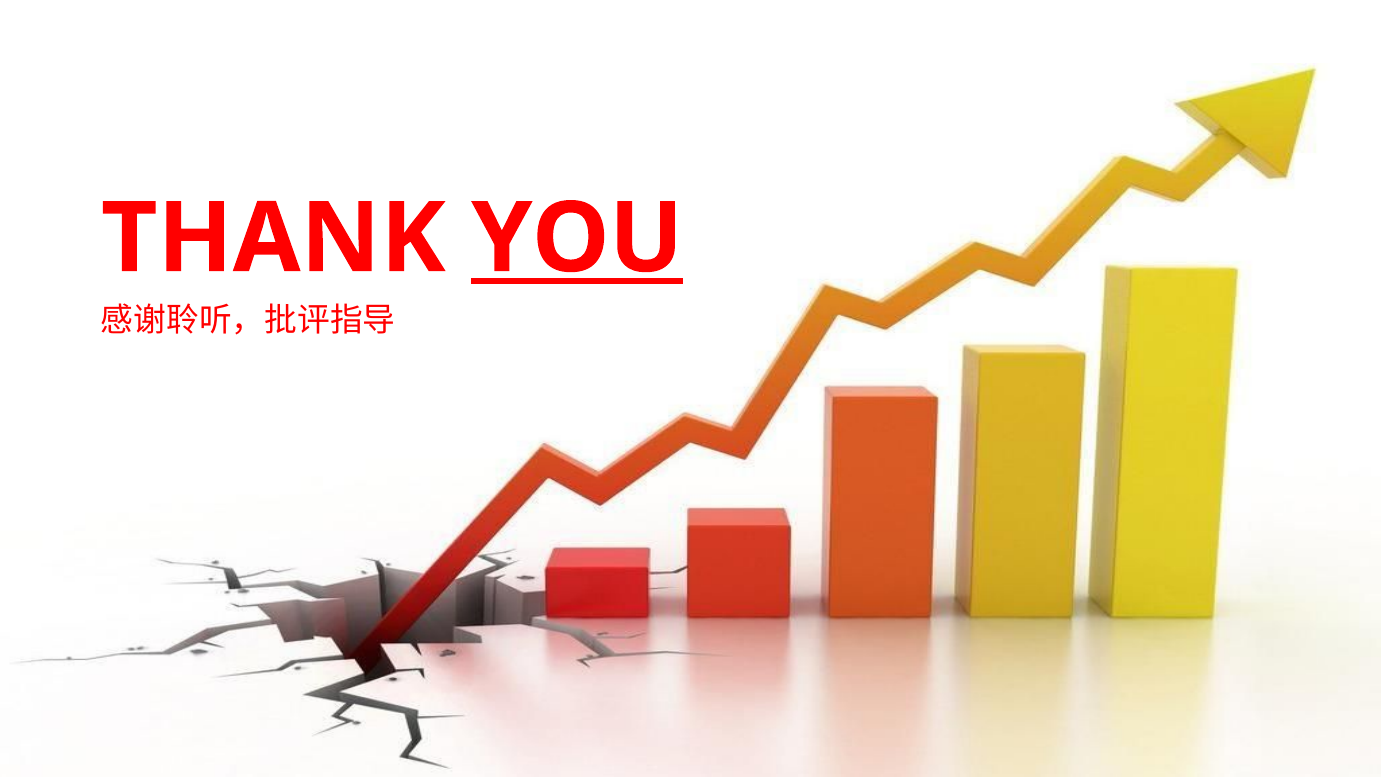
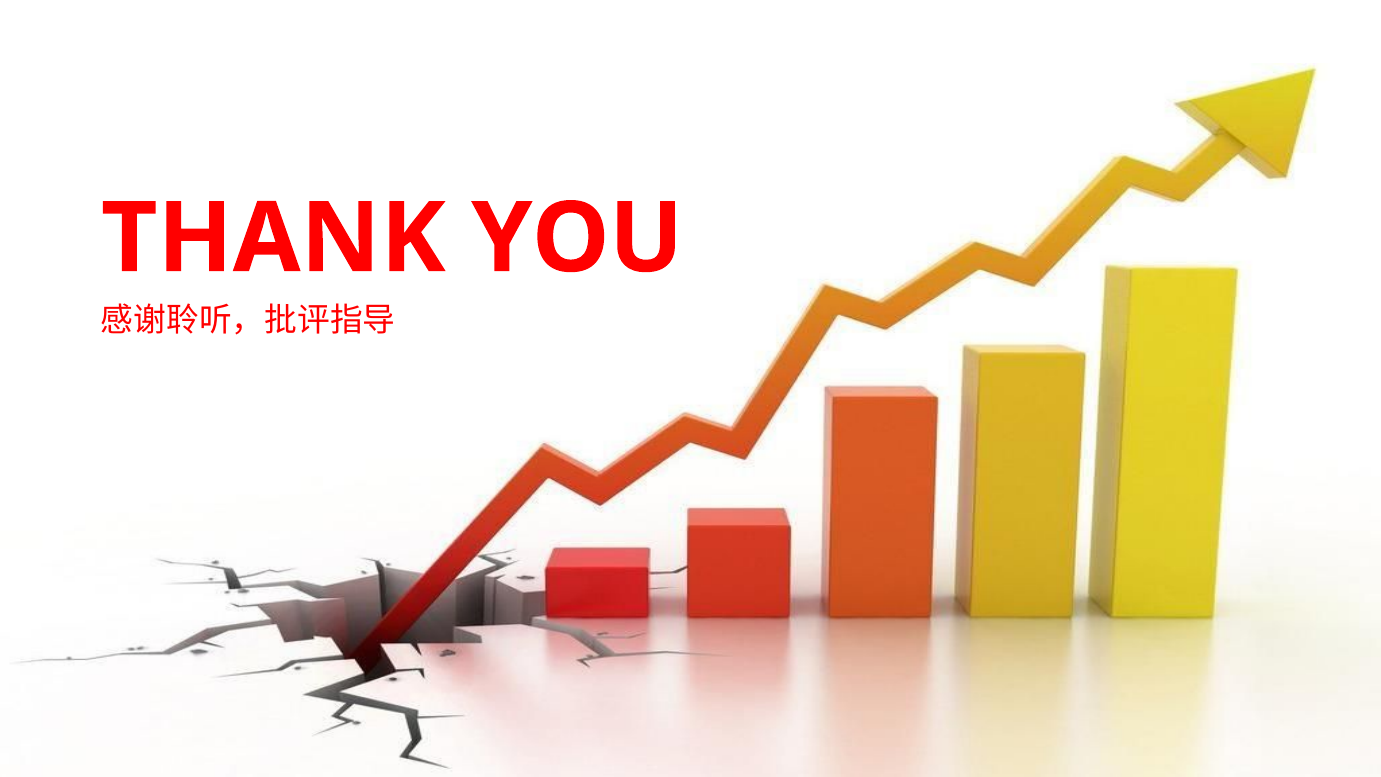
YOU underline: present -> none (577, 239)
